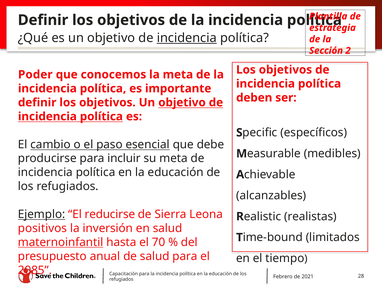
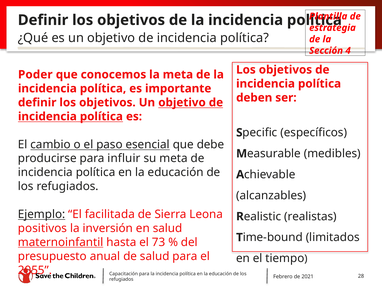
incidencia underline: present -> none (187, 38)
2: 2 -> 4 (348, 51)
incluir: incluir -> influir (124, 159)
reducirse: reducirse -> facilitada (110, 215)
70: 70 -> 73 (159, 243)
2085: 2085 -> 2055 (35, 271)
